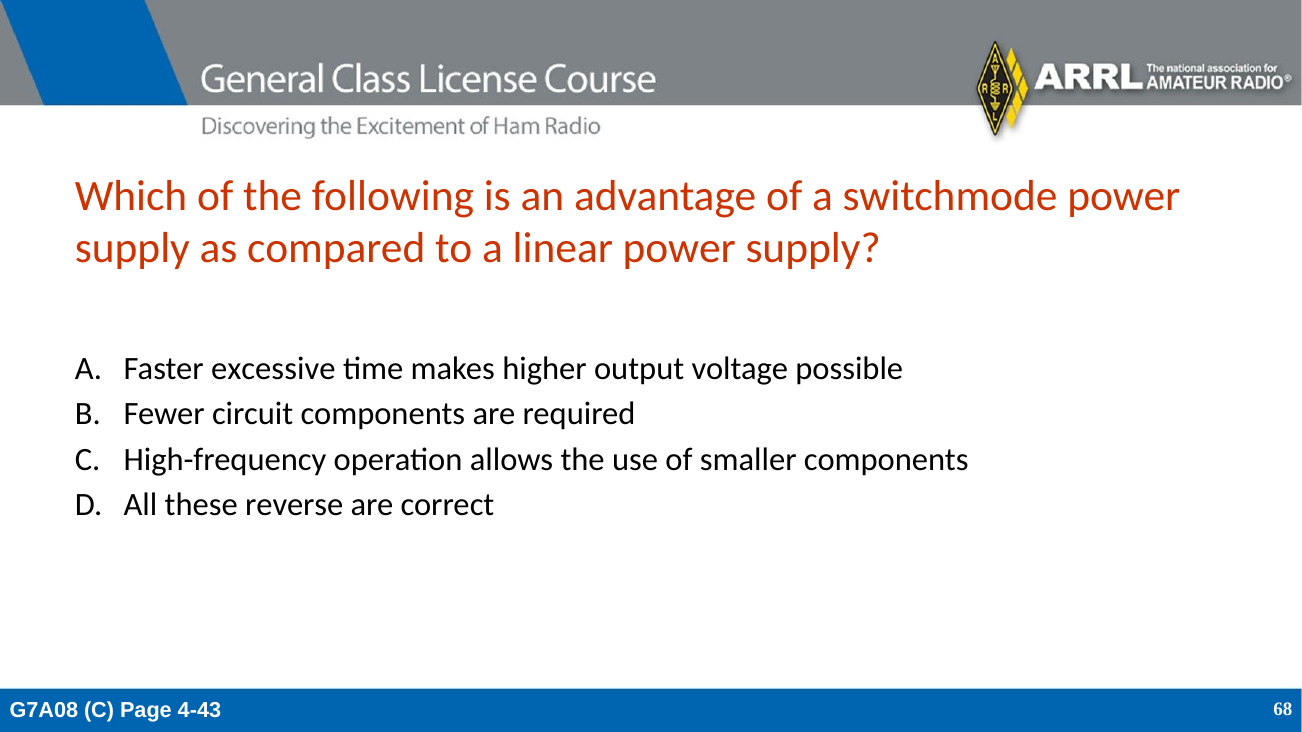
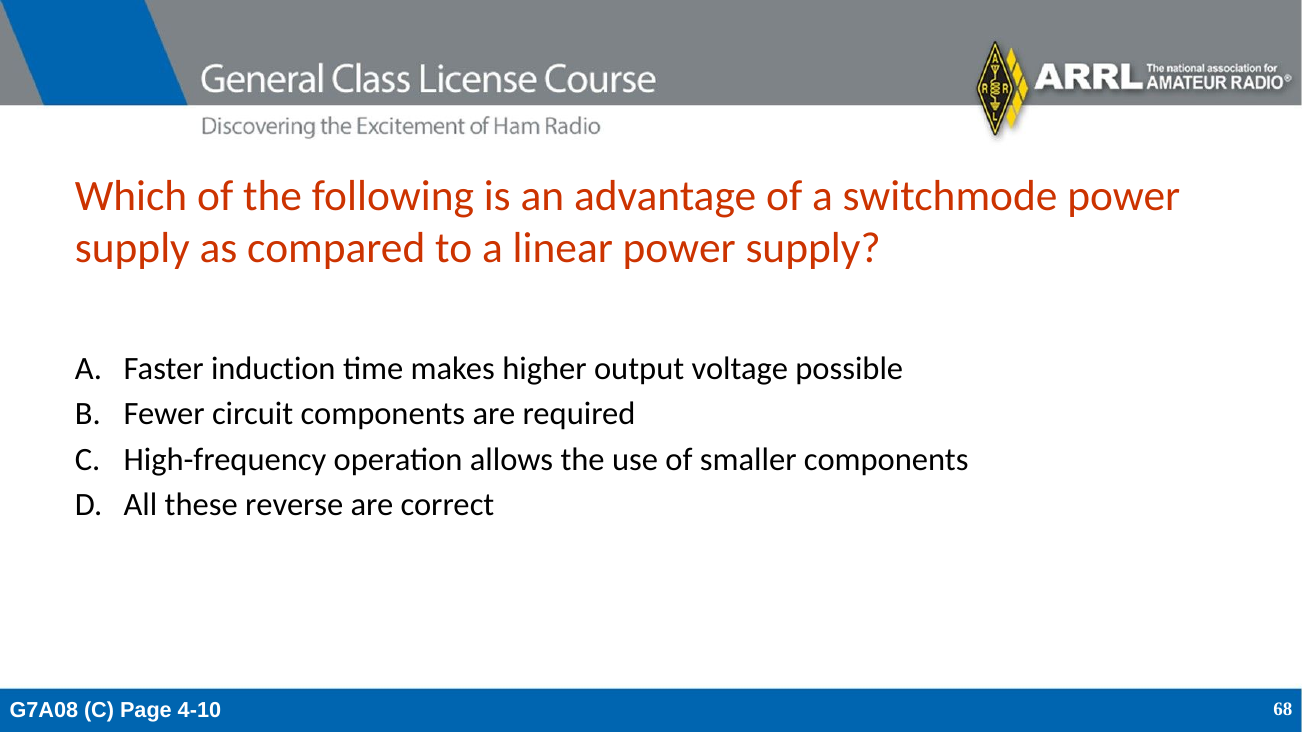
excessive: excessive -> induction (273, 368)
4-43: 4-43 -> 4-10 (199, 711)
